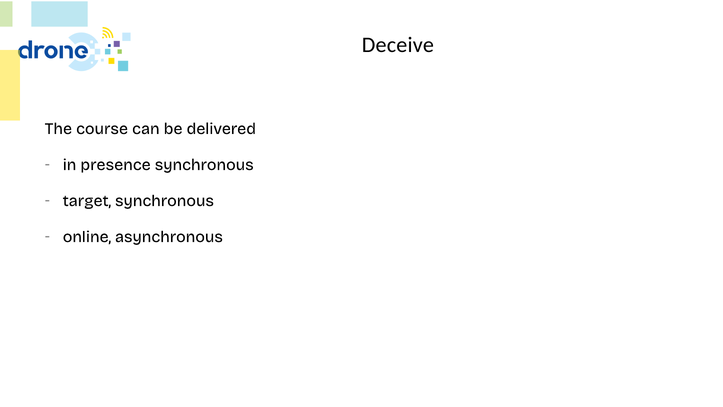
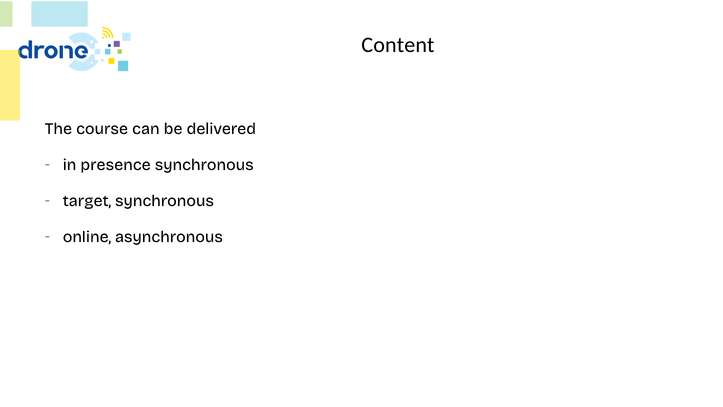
Deceive: Deceive -> Content (398, 45)
